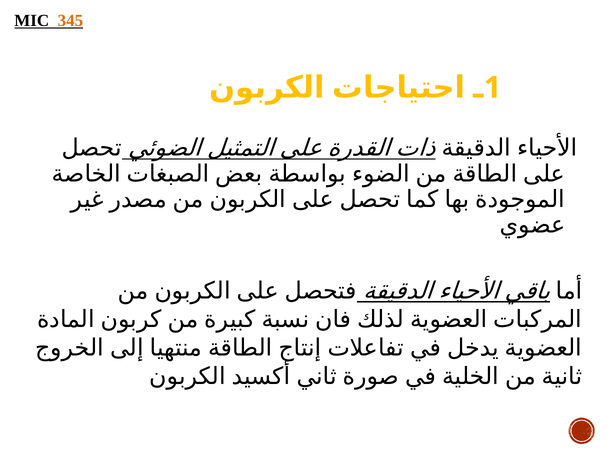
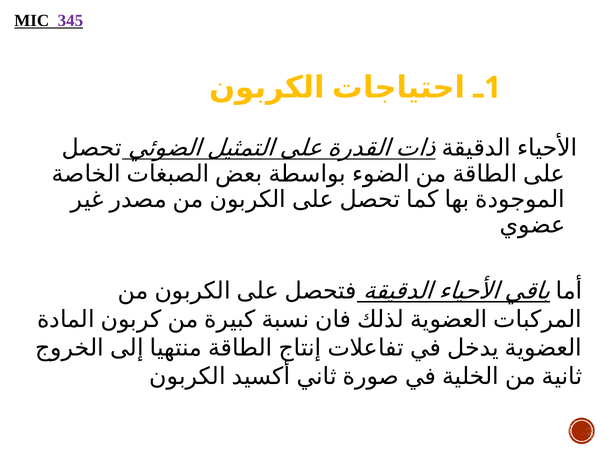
345 colour: orange -> purple (70, 21)
